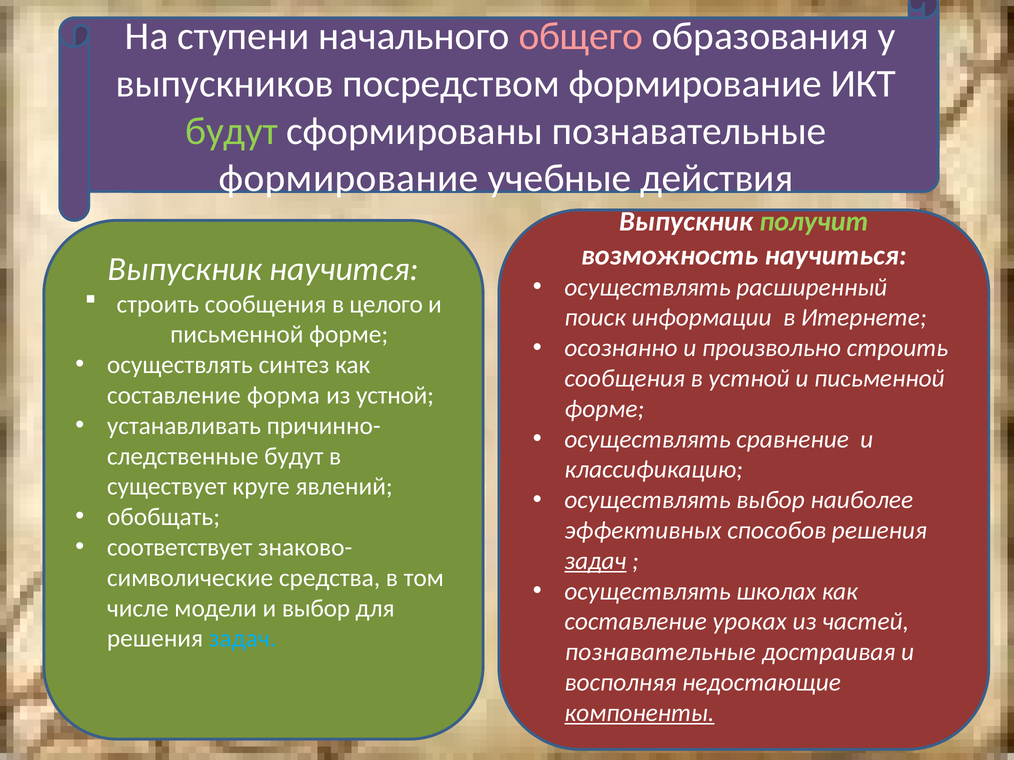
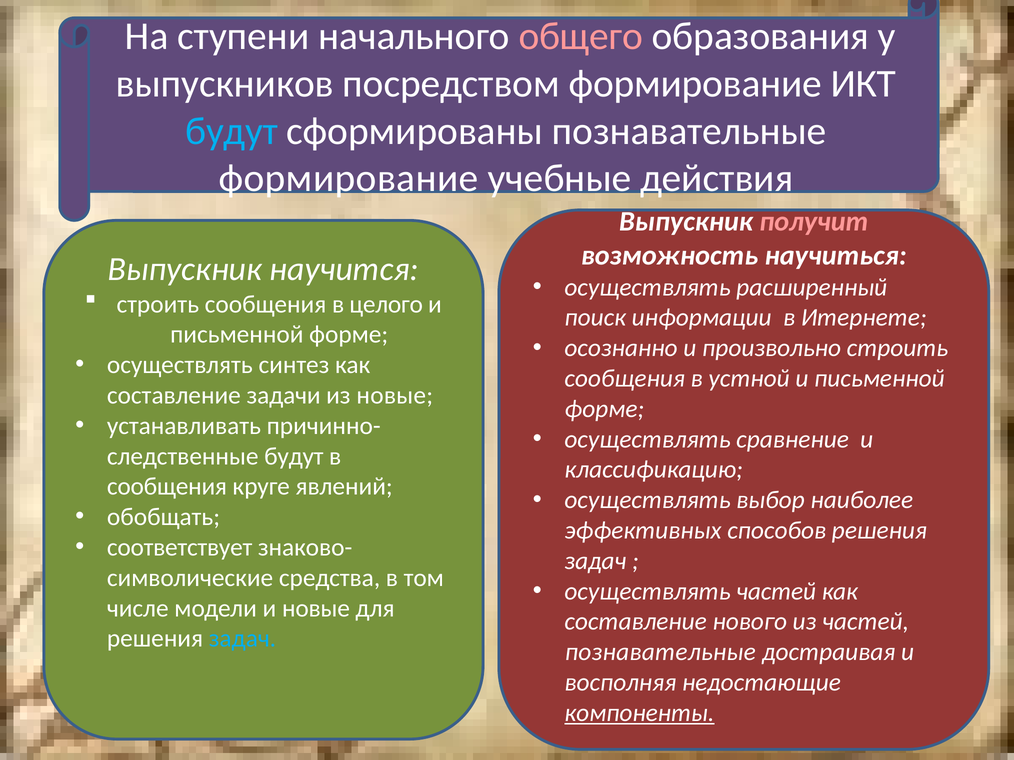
будут colour: light green -> light blue (232, 131)
получит colour: light green -> pink (814, 222)
форма: форма -> задачи (284, 396)
из устной: устной -> новые (395, 396)
существует: существует -> сообщения (167, 487)
задач underline: present -> none (595, 561)
осуществлять школах: школах -> частей (776, 592)
и выбор: выбор -> новые (316, 609)
уроках: уроках -> нового (750, 622)
